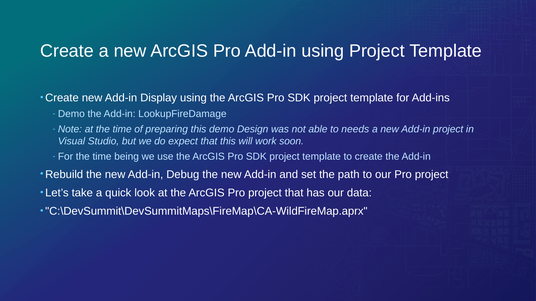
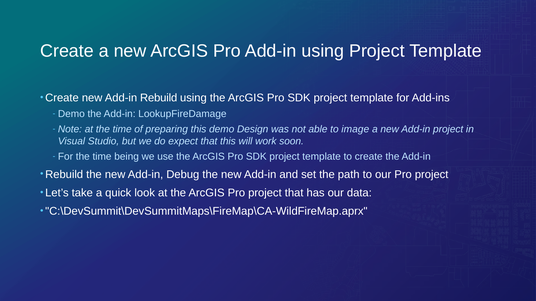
new Add-in Display: Display -> Rebuild (159, 98)
needs: needs -> image (355, 129)
